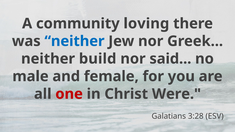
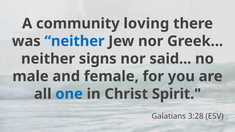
build: build -> signs (98, 59)
one colour: red -> blue (69, 94)
Were: Were -> Spirit (177, 94)
